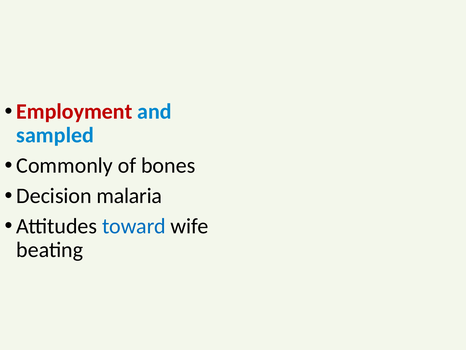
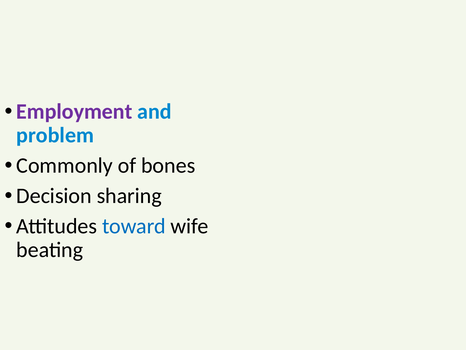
Employment colour: red -> purple (74, 111)
sampled: sampled -> problem (55, 135)
malaria: malaria -> sharing (129, 196)
